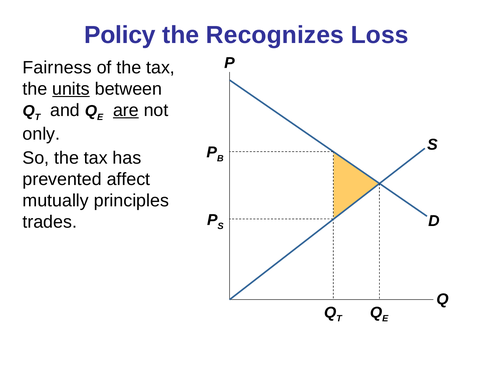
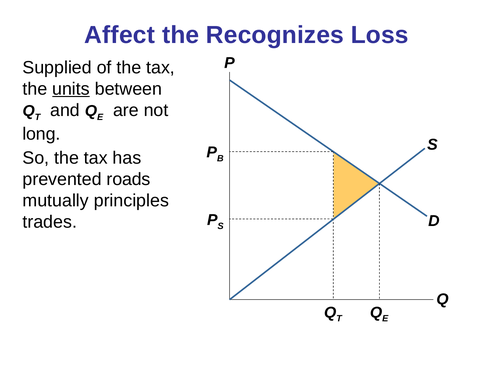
Policy: Policy -> Affect (120, 35)
Fairness: Fairness -> Supplied (57, 67)
are underline: present -> none (126, 110)
only: only -> long (41, 134)
affect: affect -> roads (129, 179)
